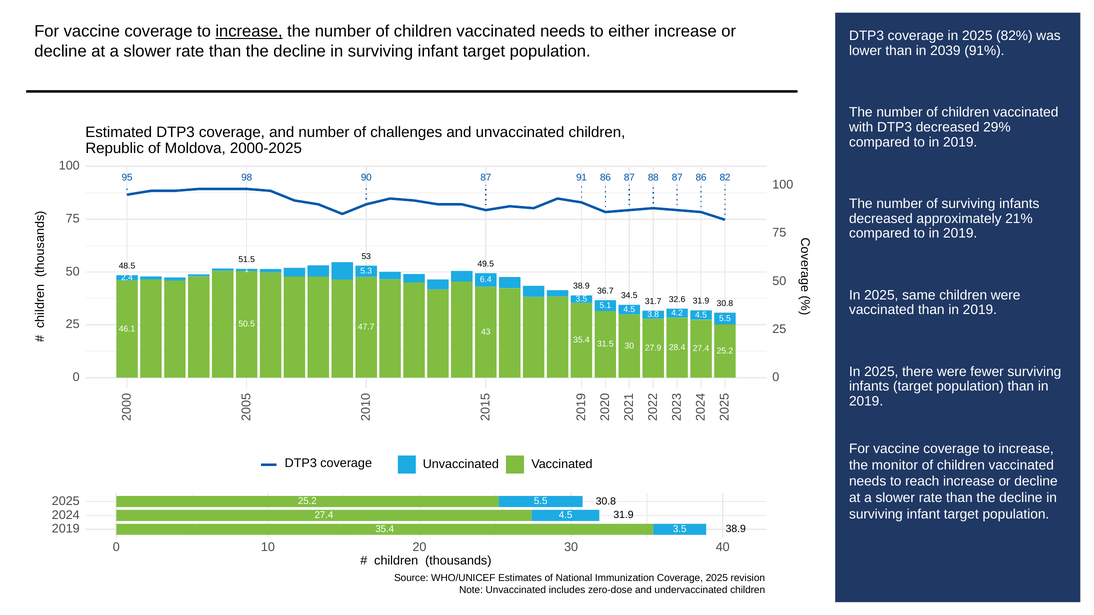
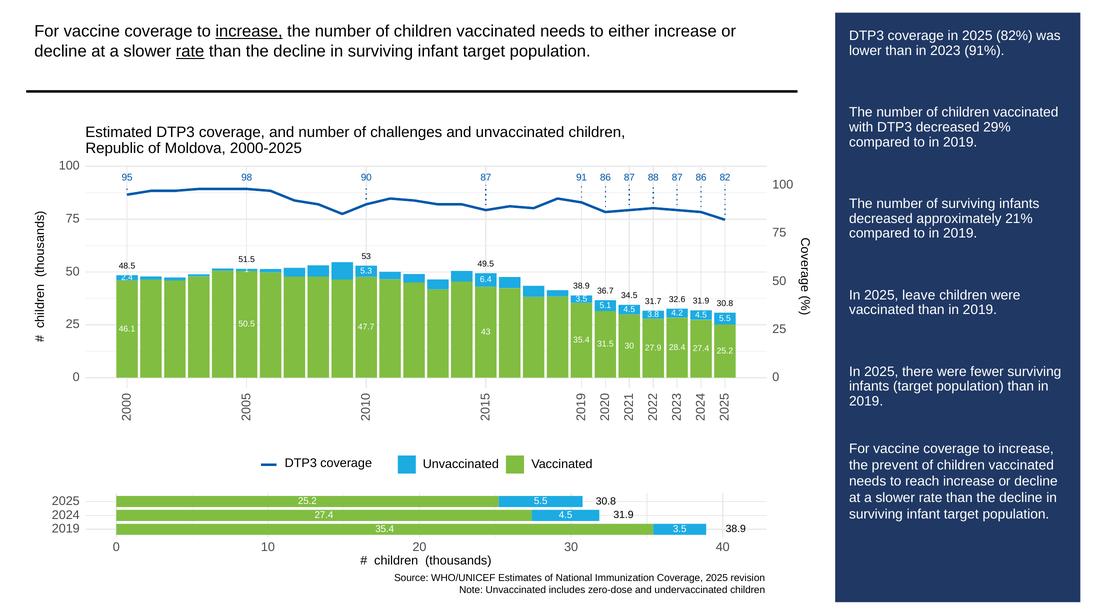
rate underline: none -> present (190, 51)
2039: 2039 -> 2023 (945, 51)
same: same -> leave (919, 295)
monitor: monitor -> prevent (895, 465)
